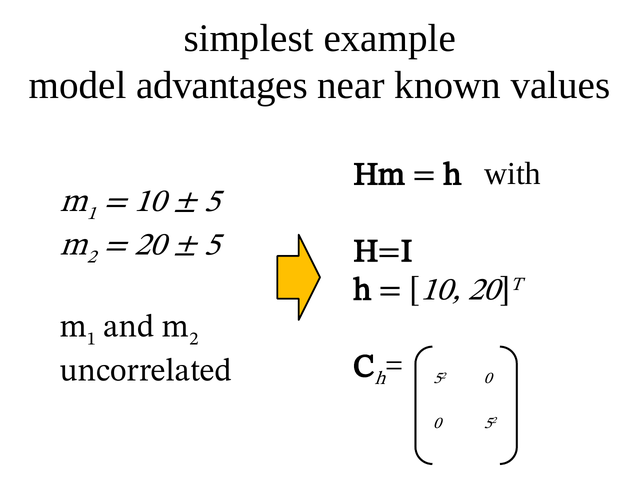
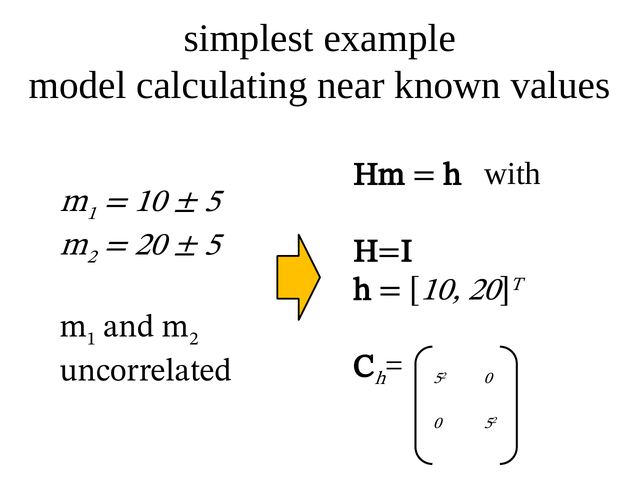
advantages: advantages -> calculating (222, 85)
